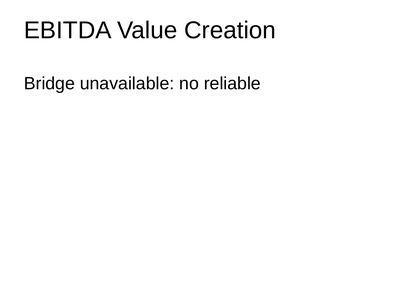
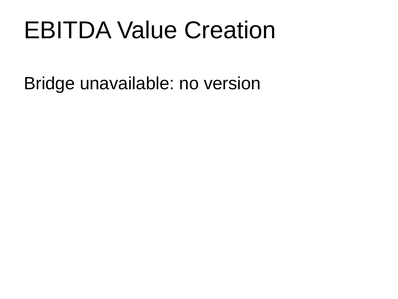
reliable: reliable -> version (232, 83)
